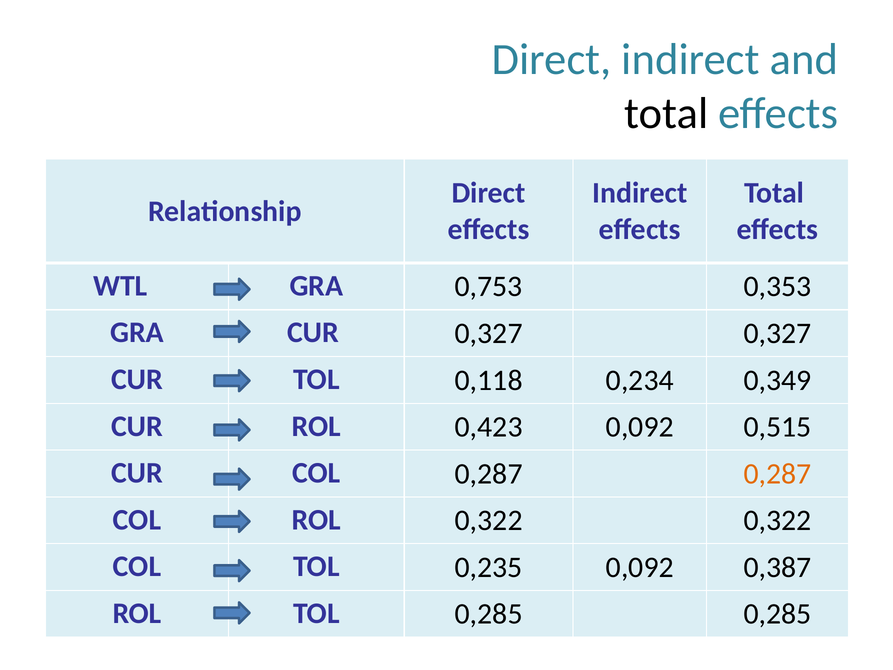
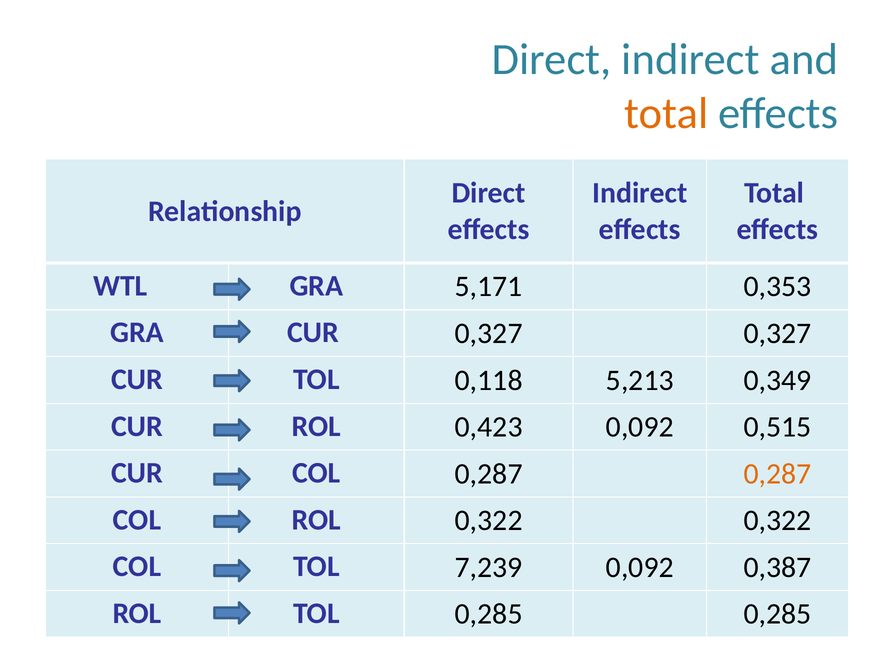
total colour: black -> orange (666, 113)
0,753: 0,753 -> 5,171 (489, 287)
0,234: 0,234 -> 5,213 (640, 380)
0,235: 0,235 -> 7,239 (489, 567)
